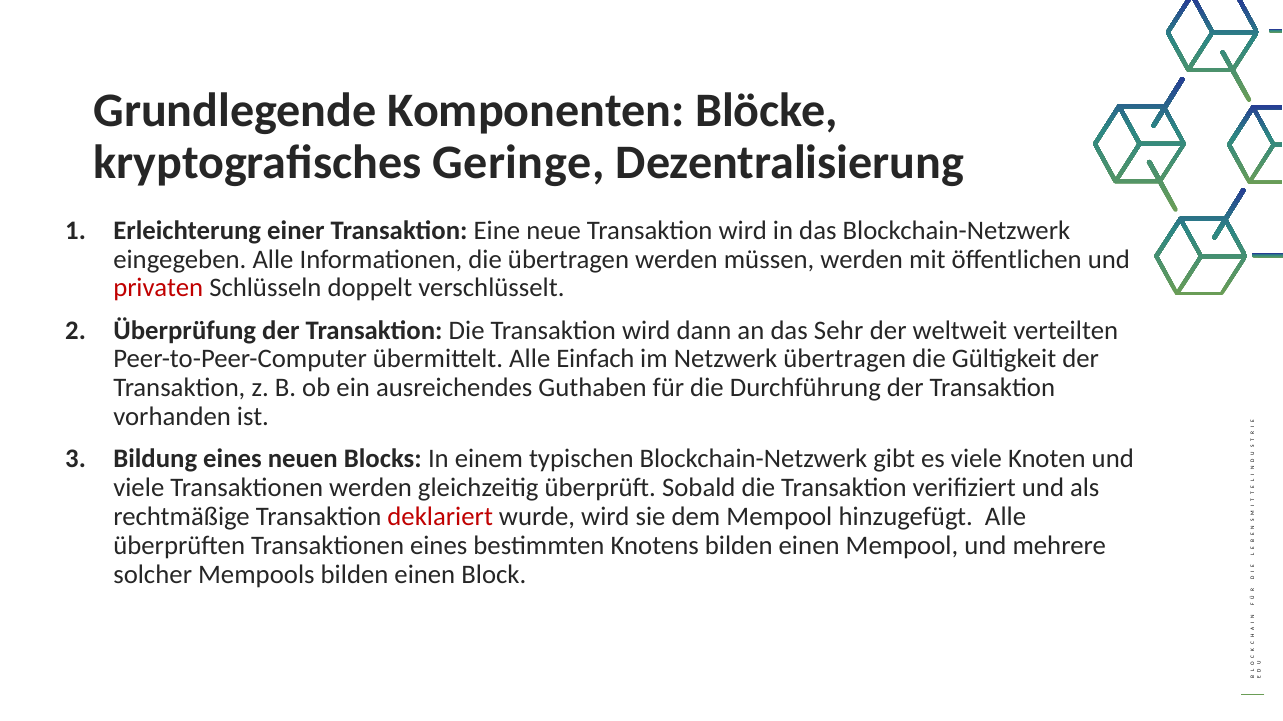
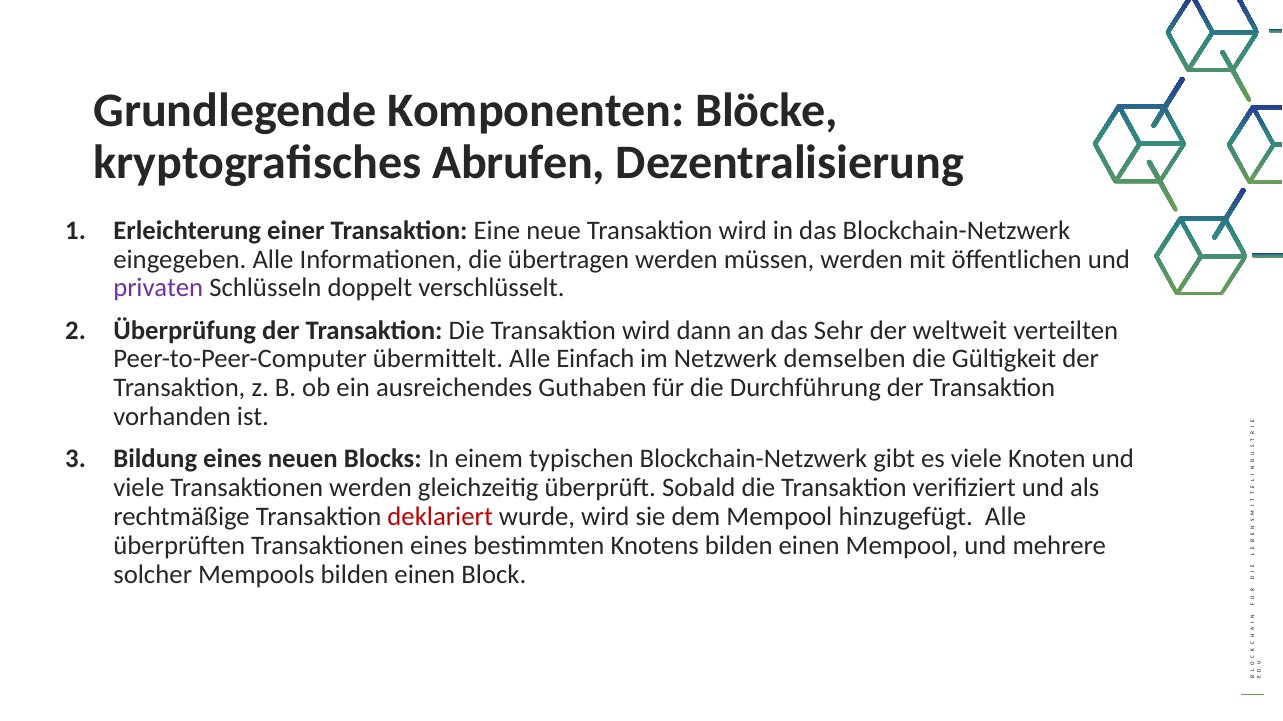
Geringe: Geringe -> Abrufen (519, 163)
privaten colour: red -> purple (158, 288)
Netzwerk übertragen: übertragen -> demselben (845, 359)
